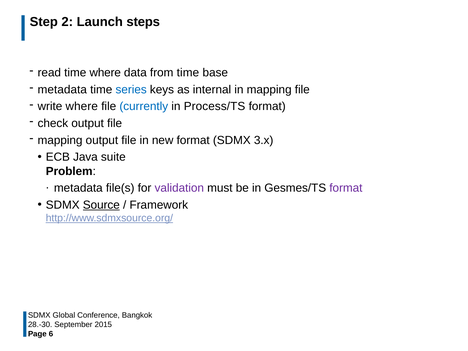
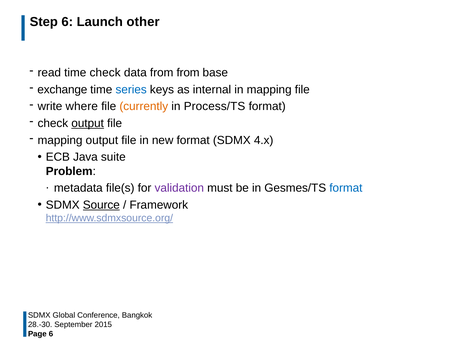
Step 2: 2 -> 6 (67, 22)
steps: steps -> other (143, 22)
time where: where -> check (105, 73)
from time: time -> from (188, 73)
metadata: metadata -> exchange (62, 89)
currently colour: blue -> orange (144, 106)
output underline: none -> present (88, 123)
3.x: 3.x -> 4.x (264, 140)
format colour: purple -> blue (346, 188)
